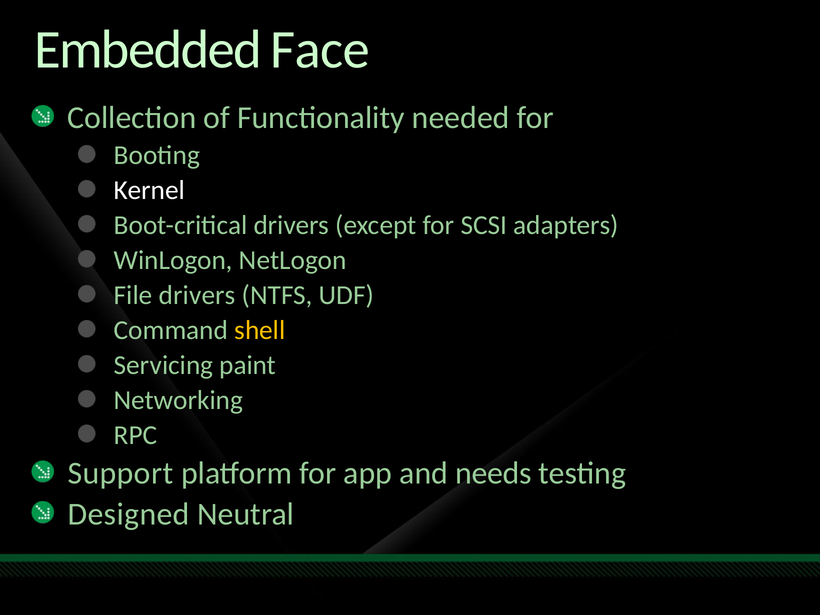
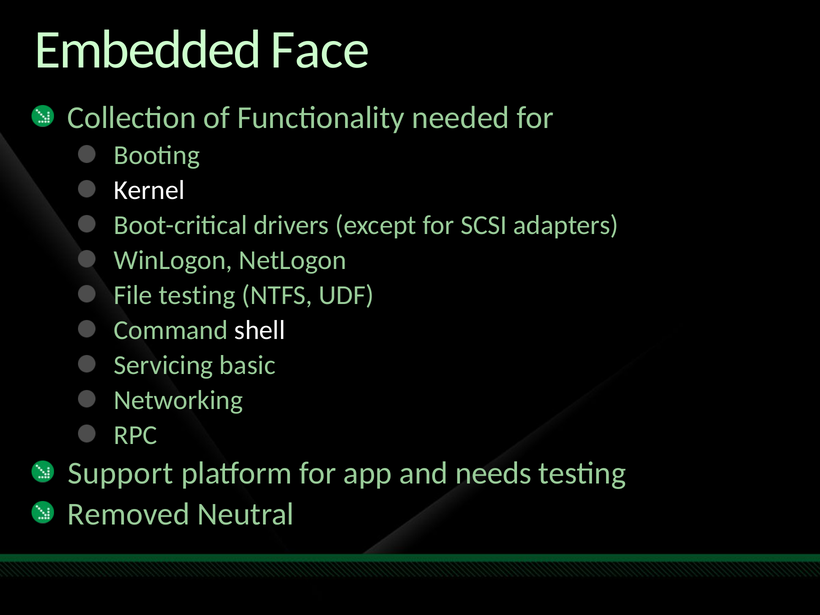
File drivers: drivers -> testing (197, 295)
shell colour: yellow -> white (260, 330)
paint: paint -> basic (248, 365)
Designed: Designed -> Removed (129, 514)
